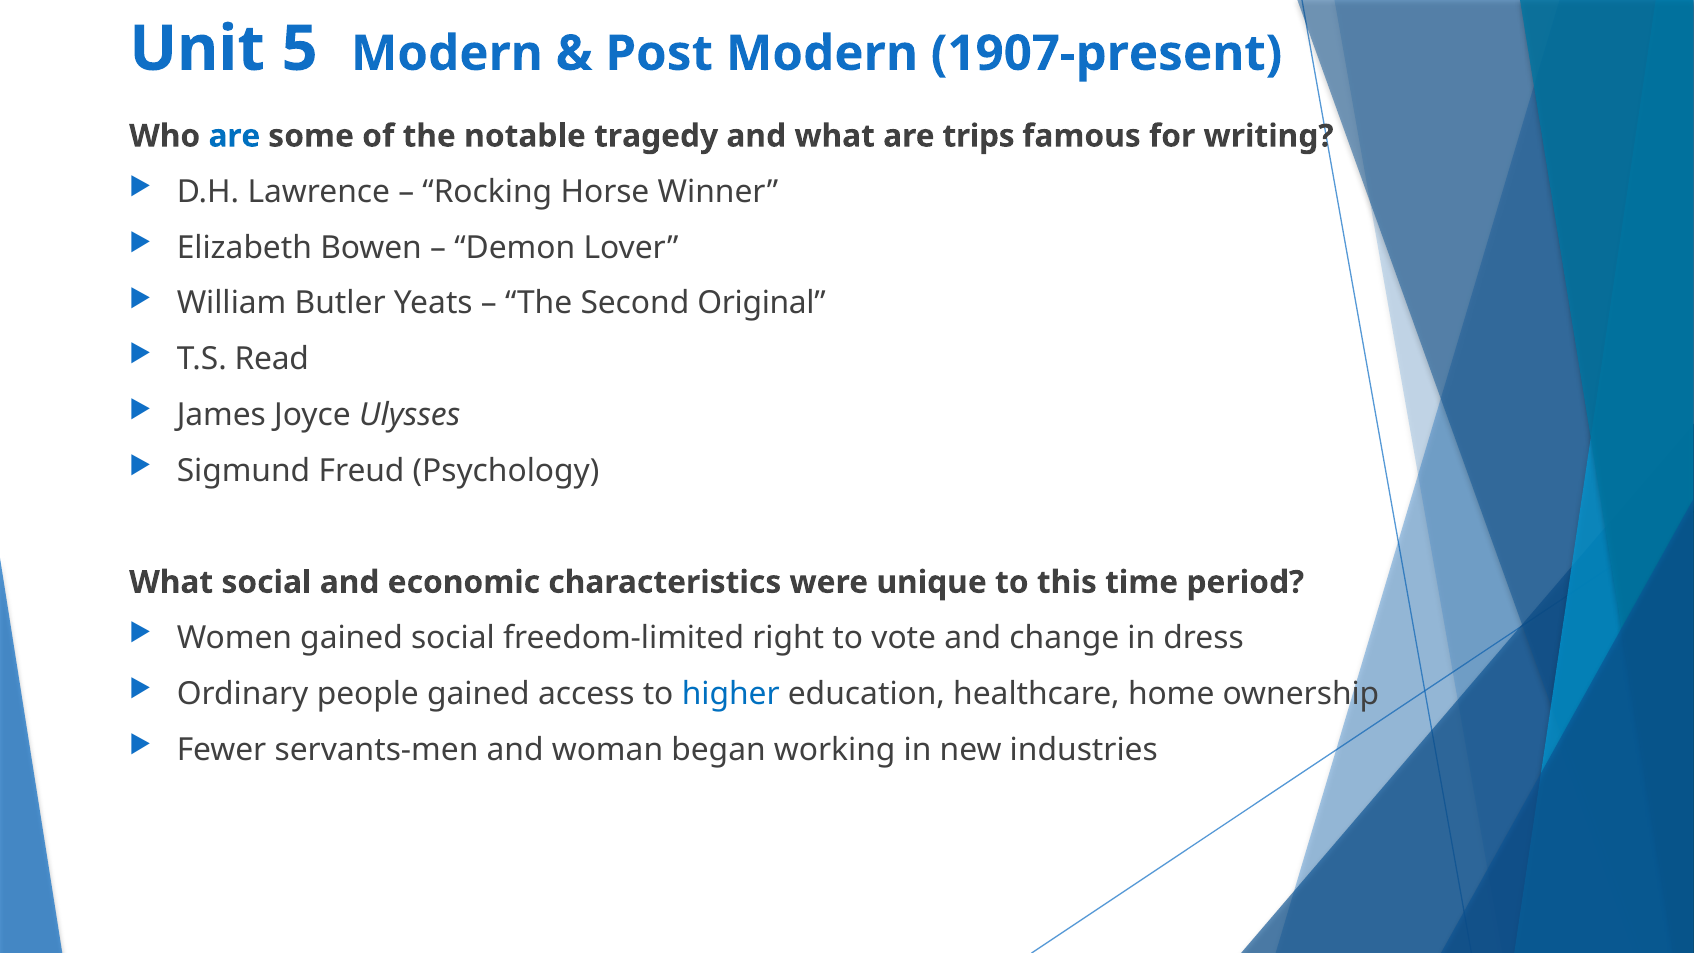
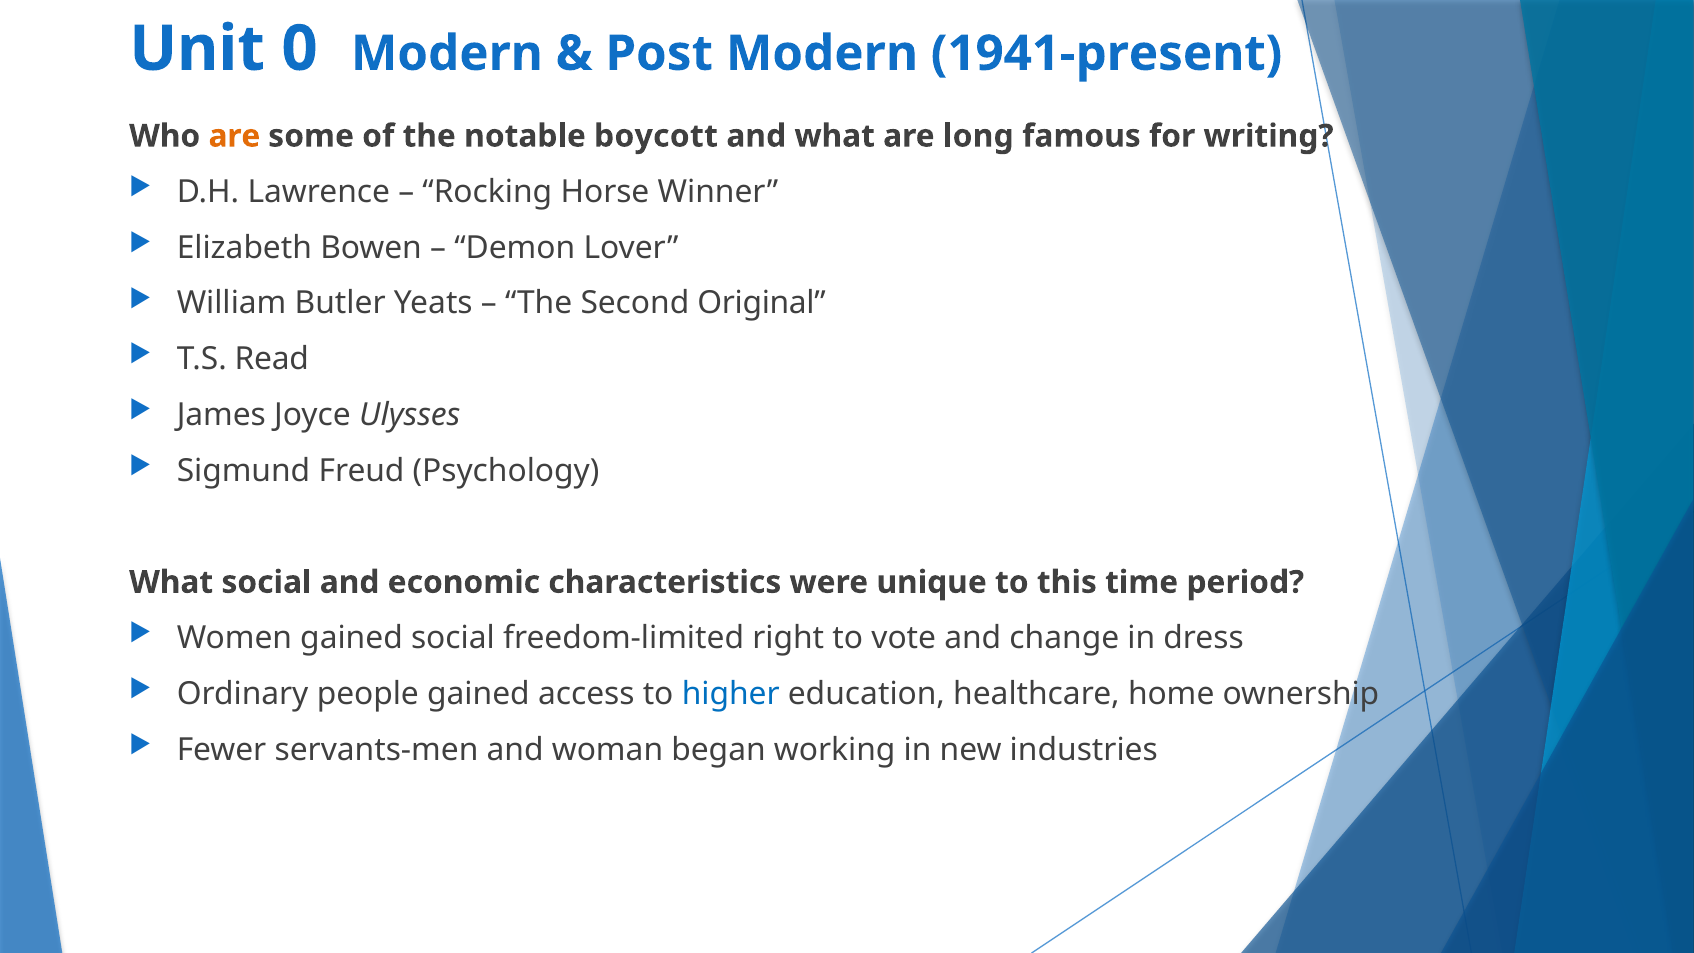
5: 5 -> 0 (300, 49)
1907-present: 1907-present -> 1941-present (1107, 54)
are colour: blue -> orange (234, 136)
tragedy: tragedy -> boycott (656, 136)
trips: trips -> long (978, 136)
